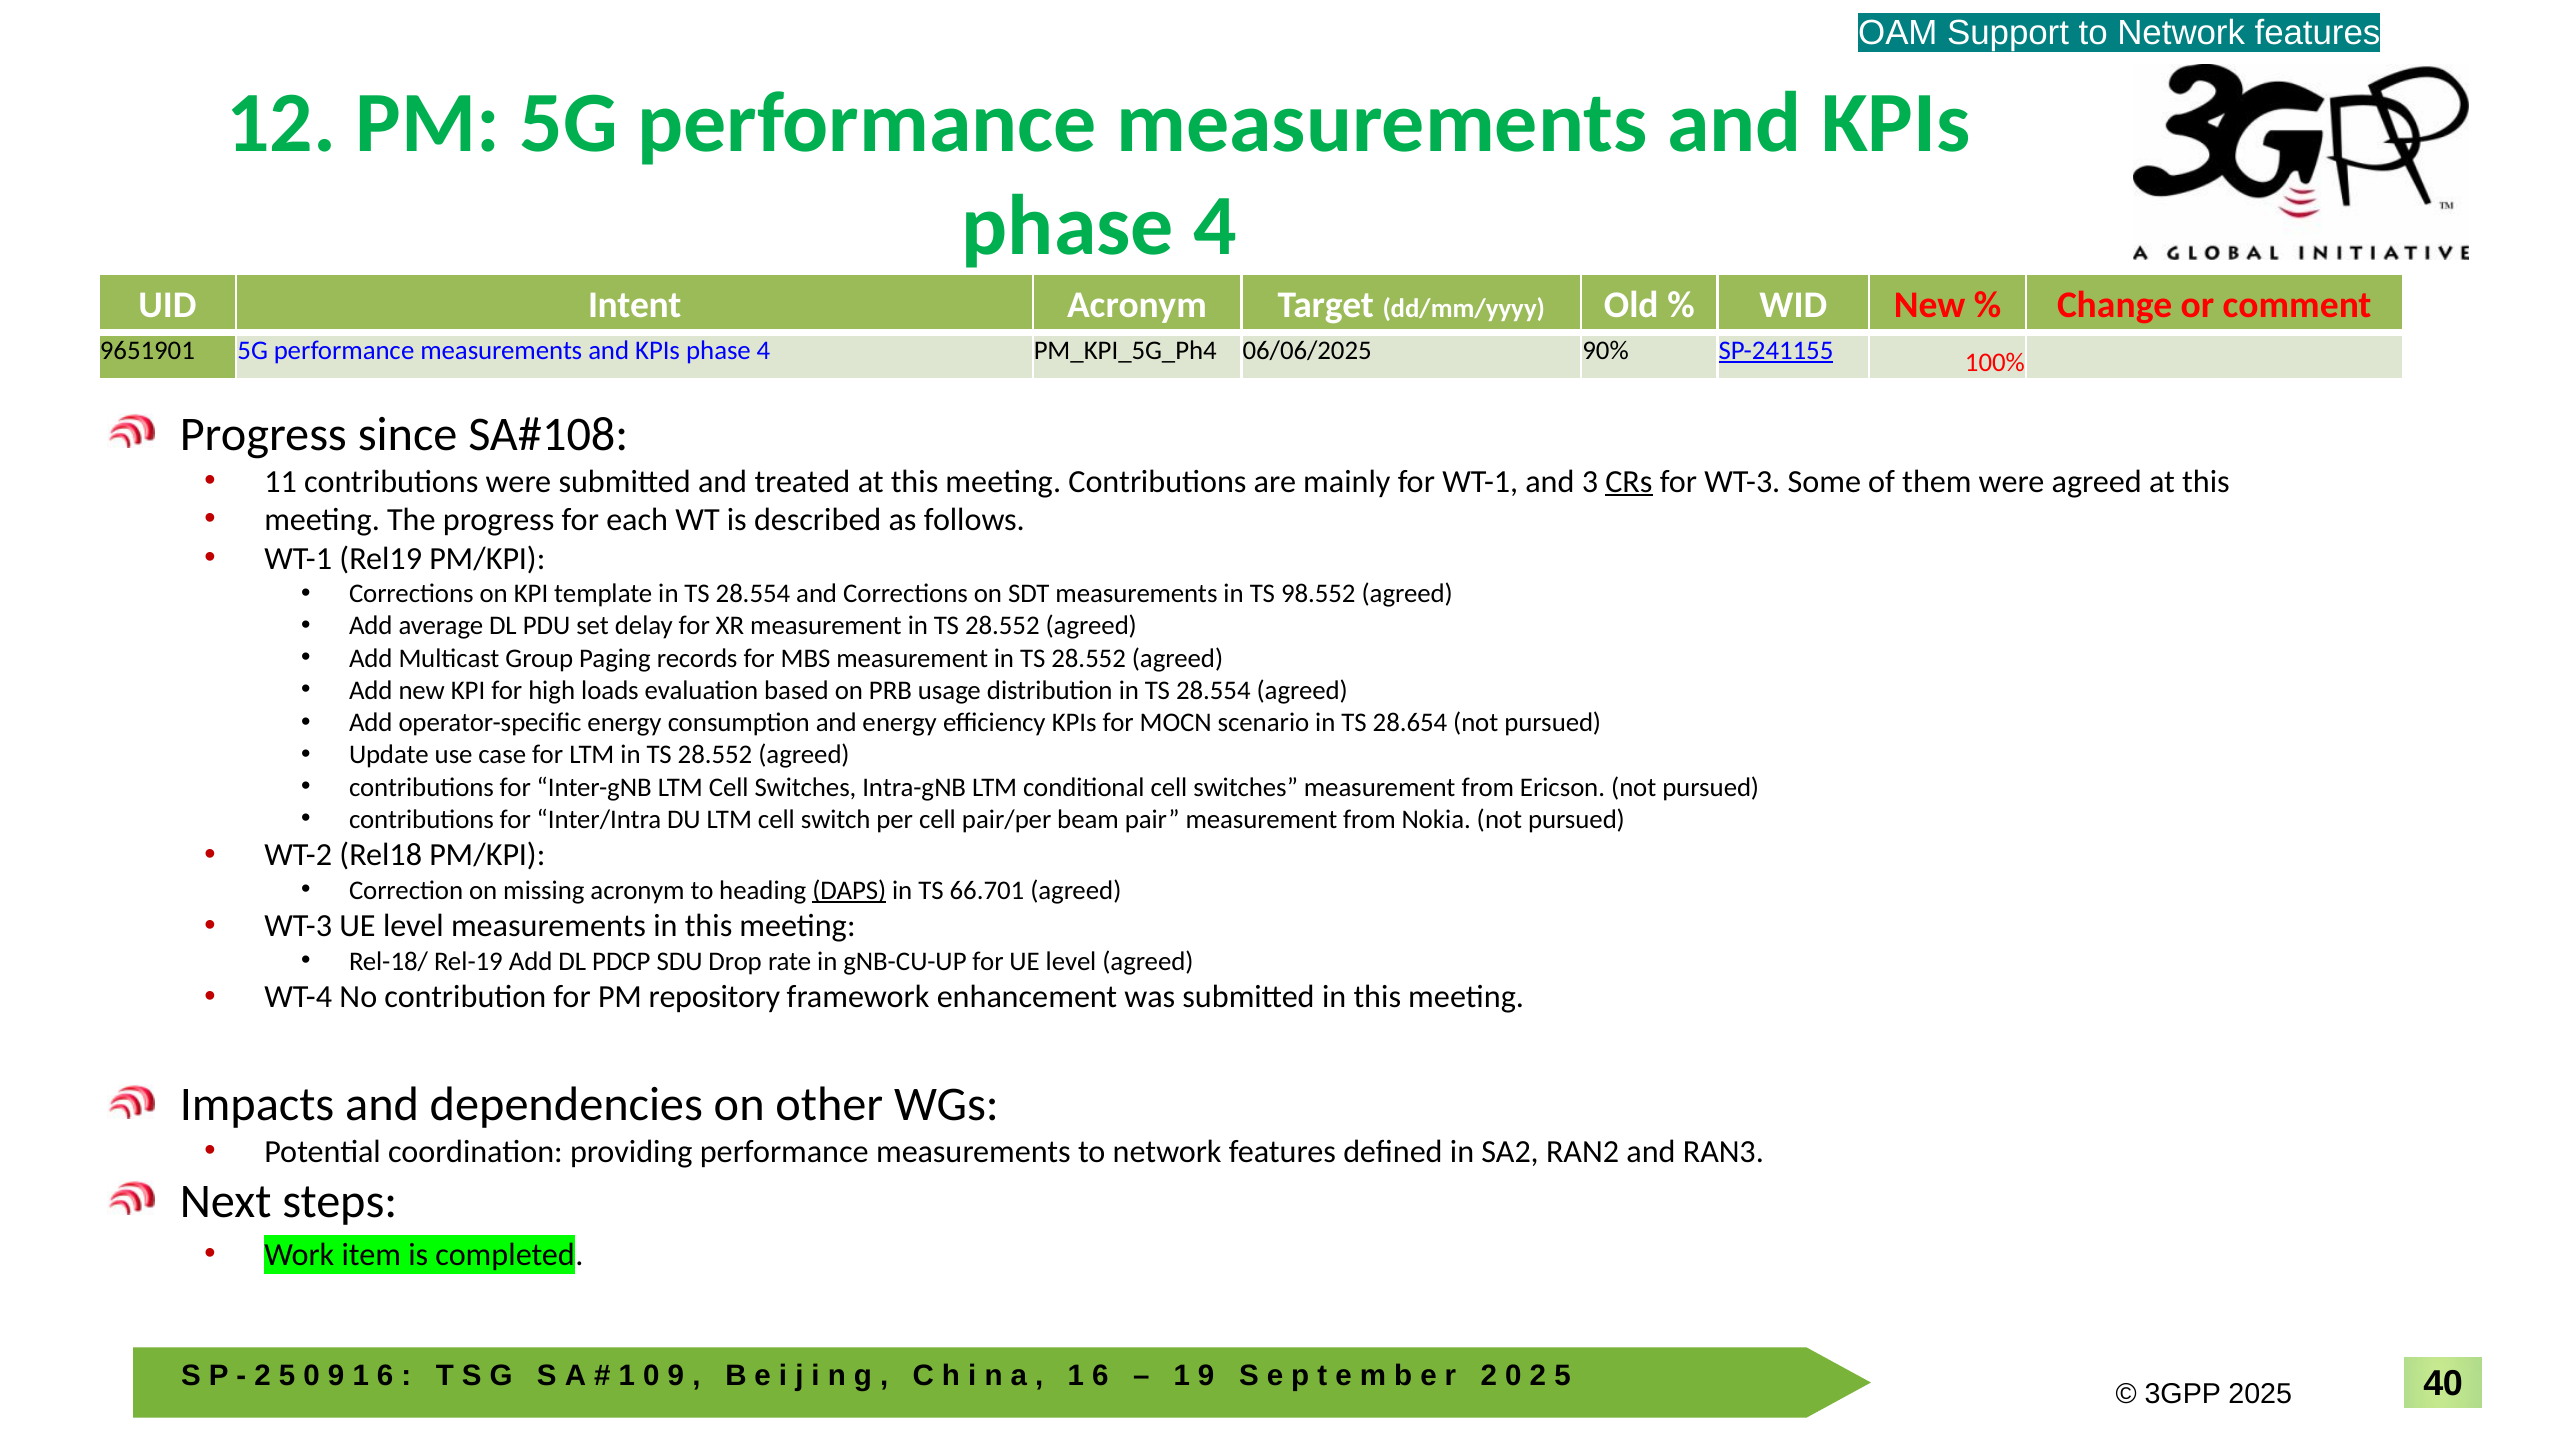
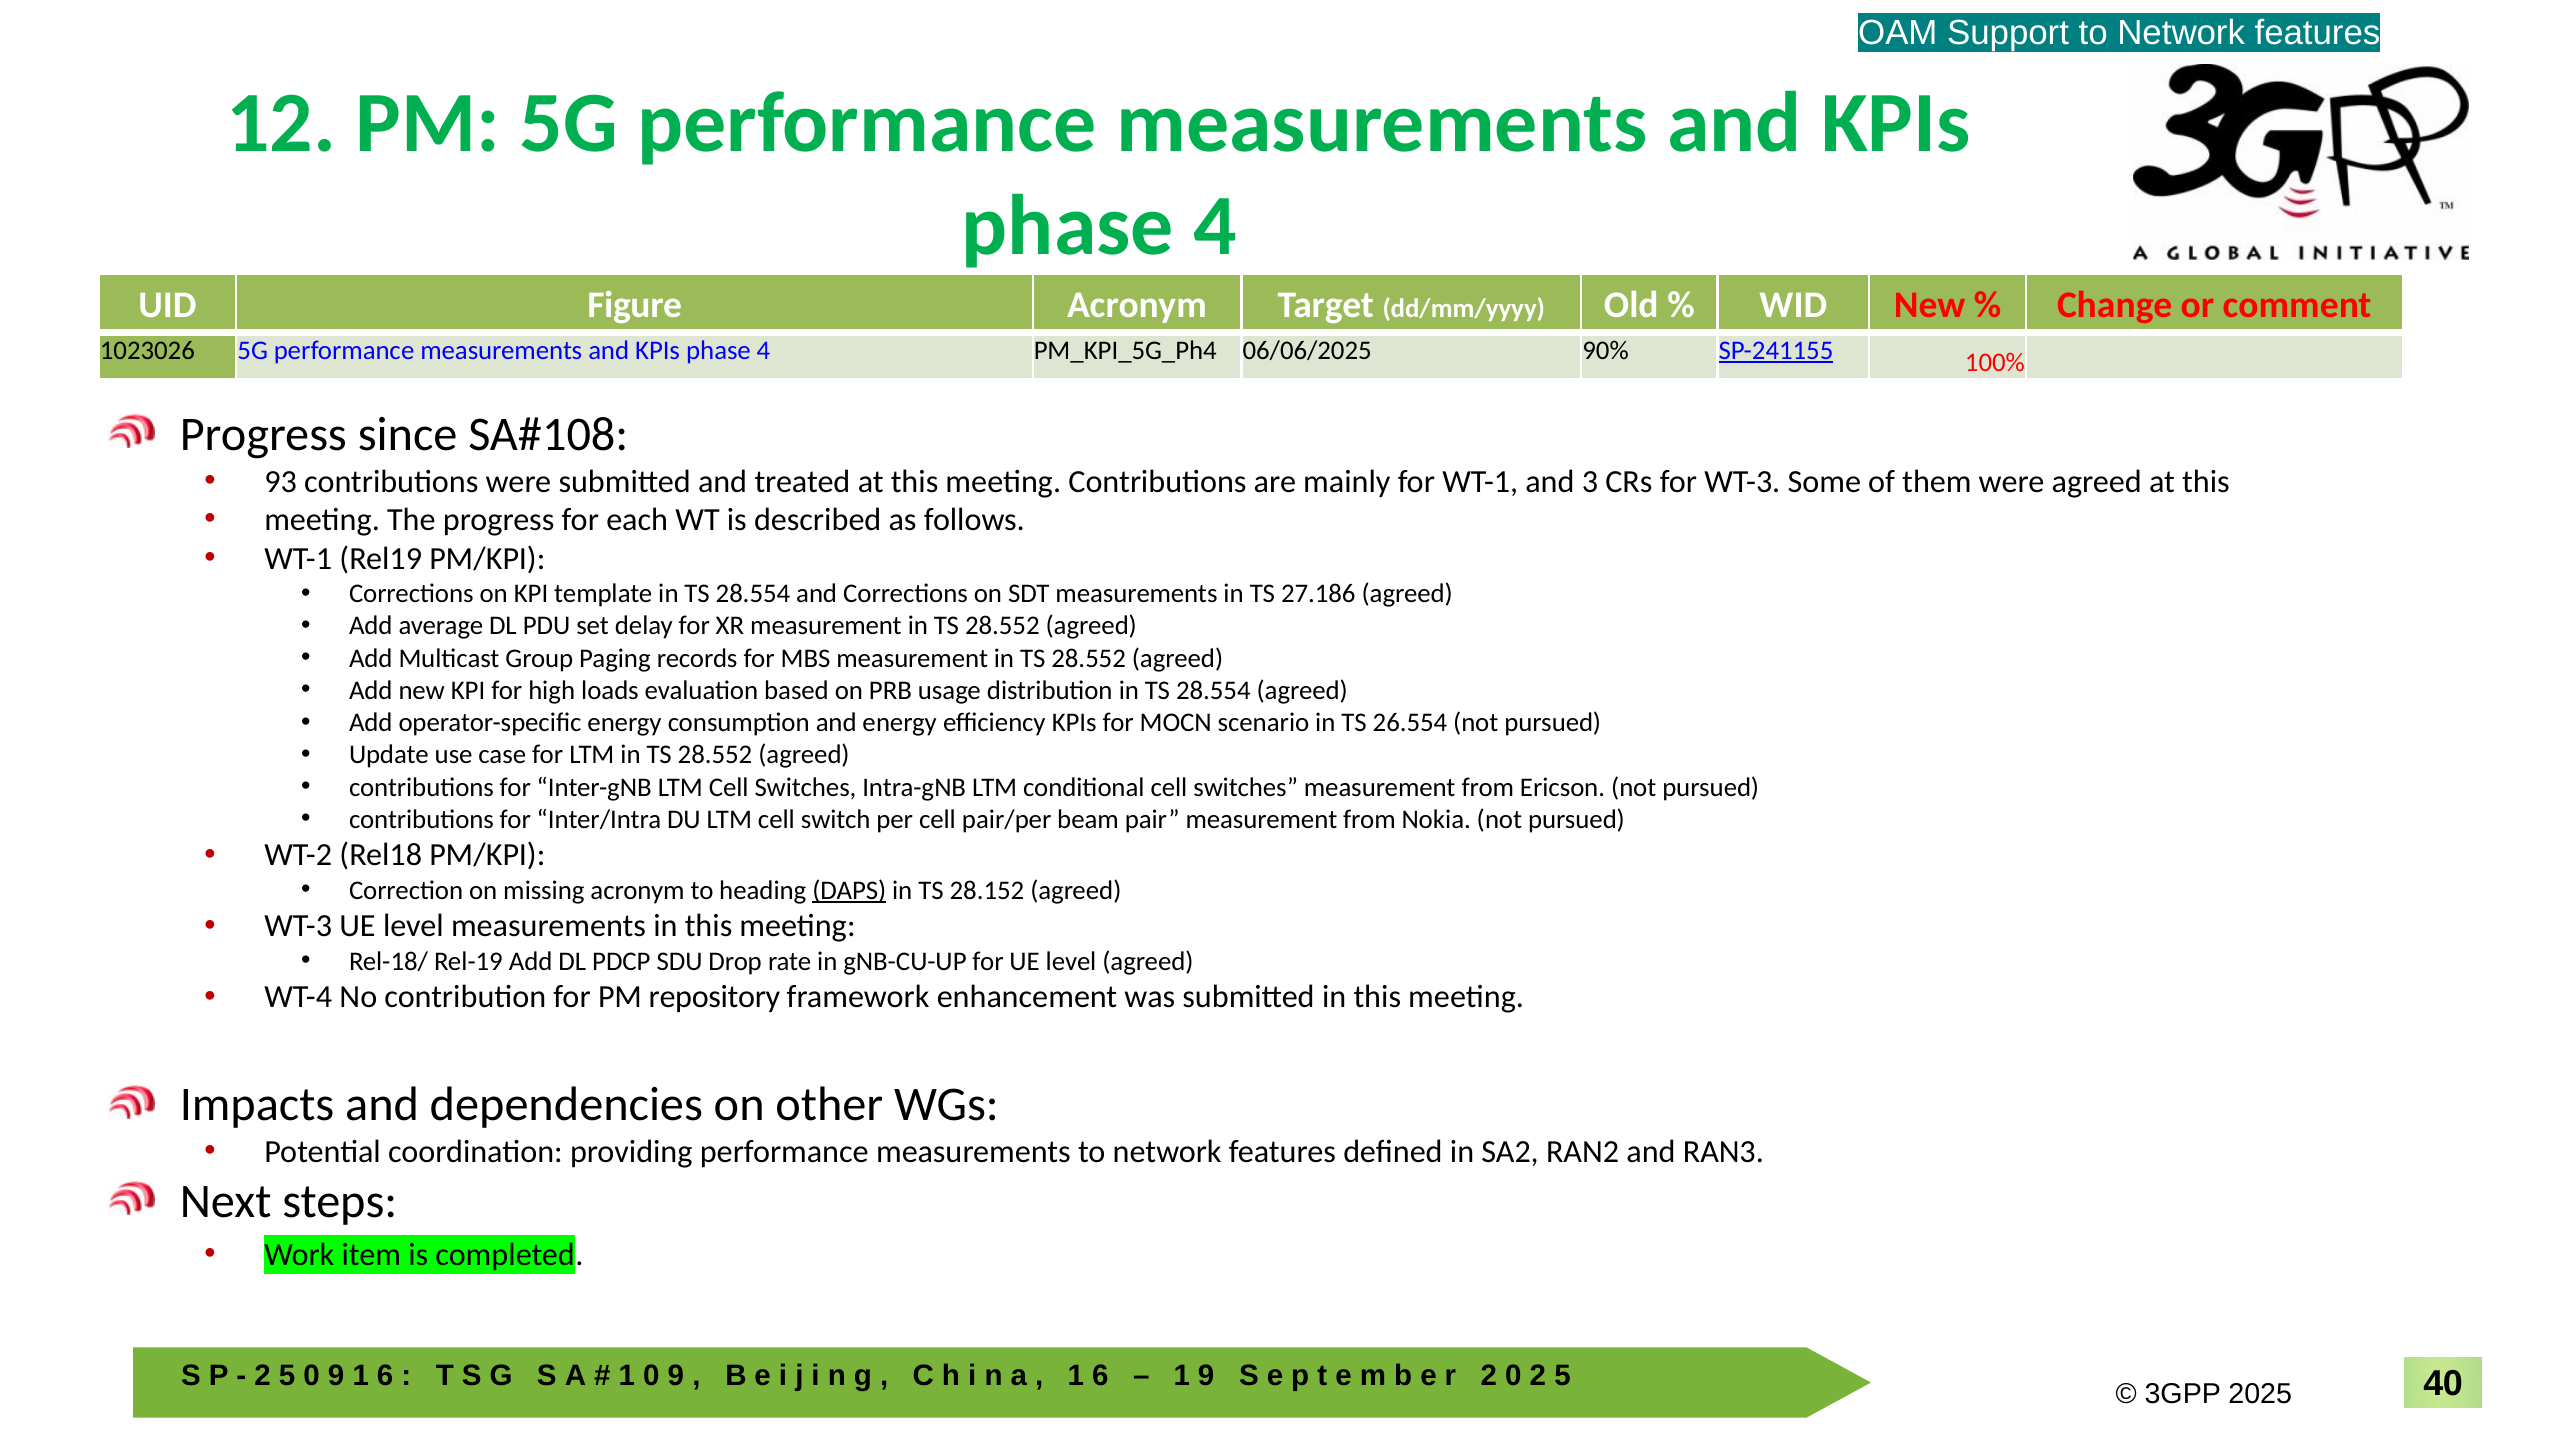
Intent: Intent -> Figure (635, 305)
9651901: 9651901 -> 1023026 (147, 350)
11: 11 -> 93 (281, 481)
CRs underline: present -> none (1629, 481)
98.552: 98.552 -> 27.186 (1318, 594)
28.654: 28.654 -> 26.554 (1410, 723)
66.701: 66.701 -> 28.152 (987, 890)
